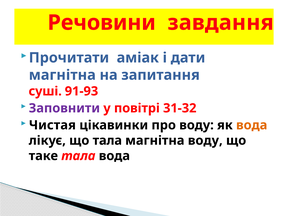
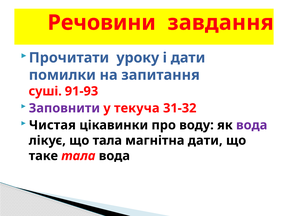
аміак: аміак -> уроку (138, 58)
магнітна: магнітна -> помилки (62, 75)
повітрі: повітрі -> текуча (137, 108)
вода colour: orange -> purple (252, 125)
магнітна воду: воду -> дати (205, 141)
